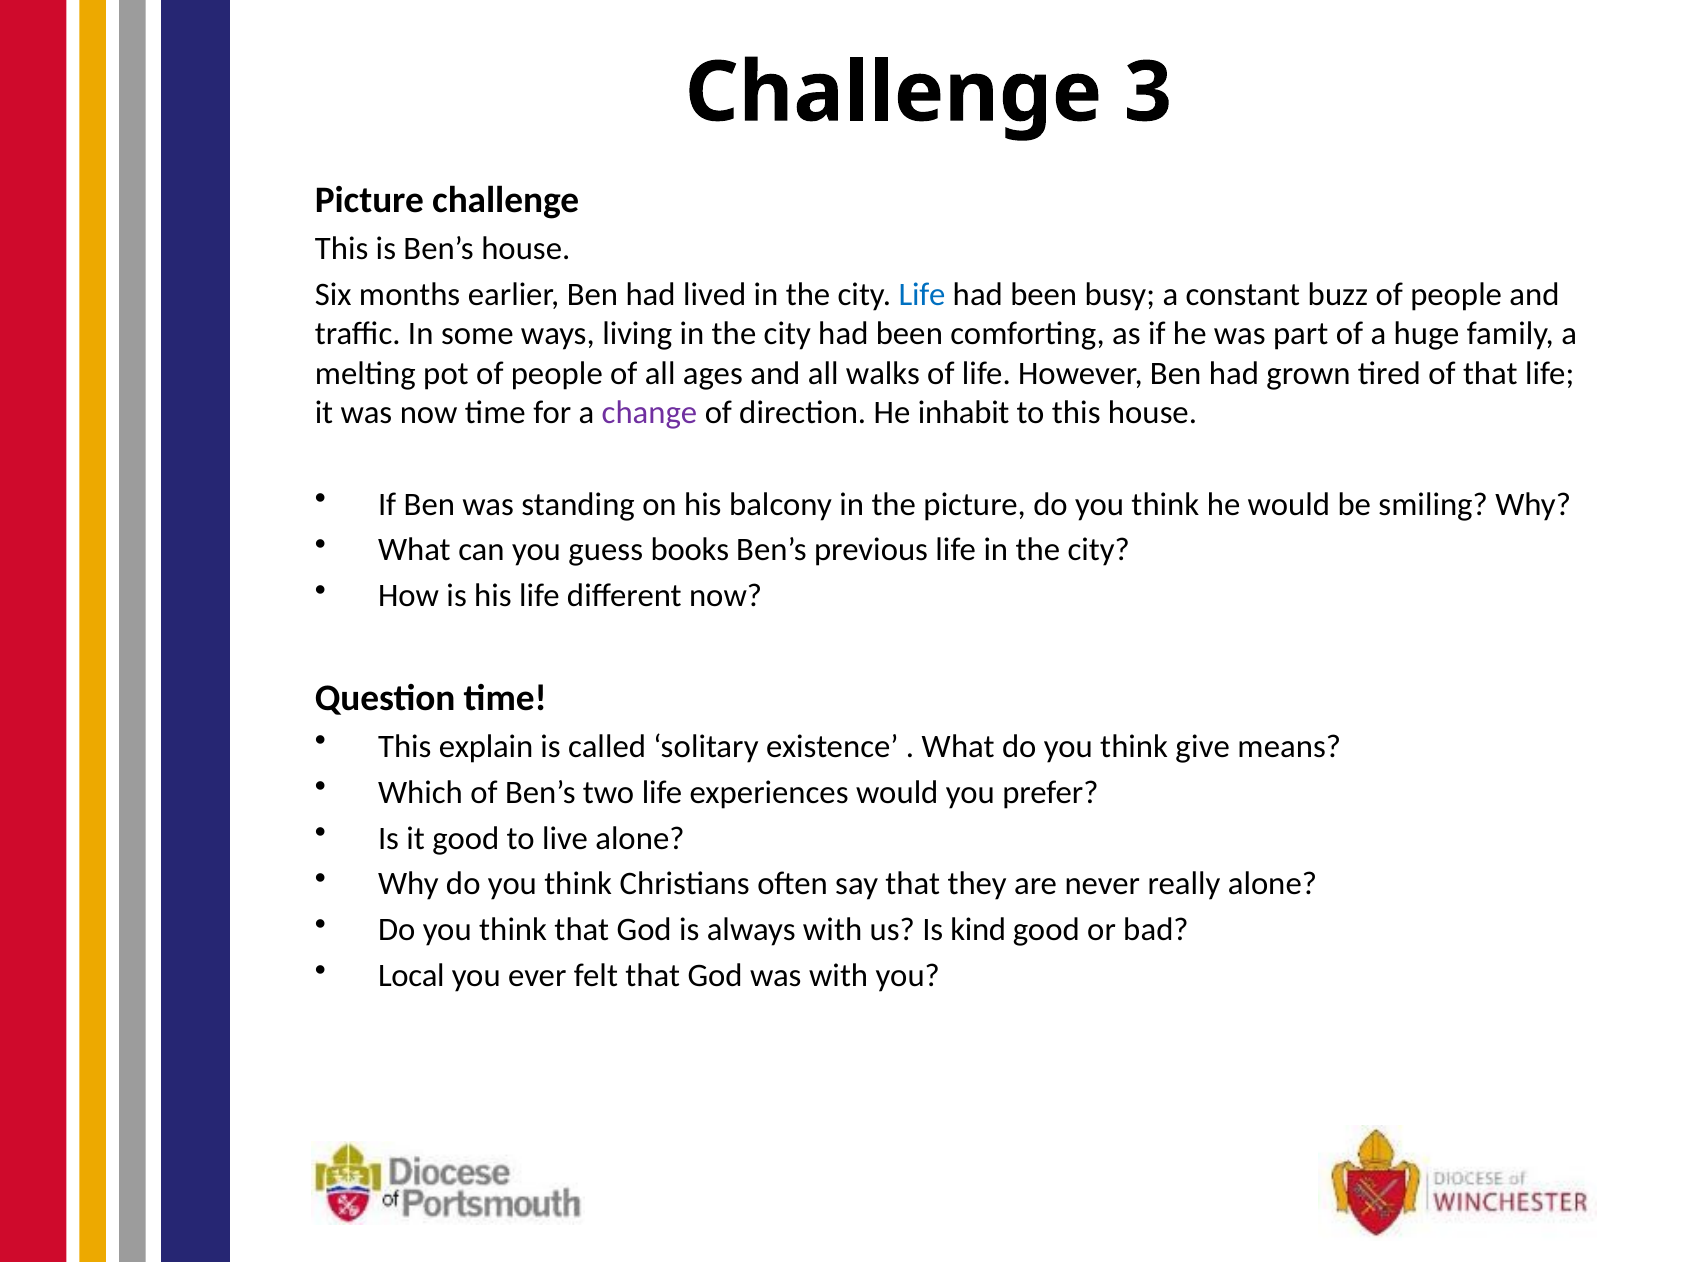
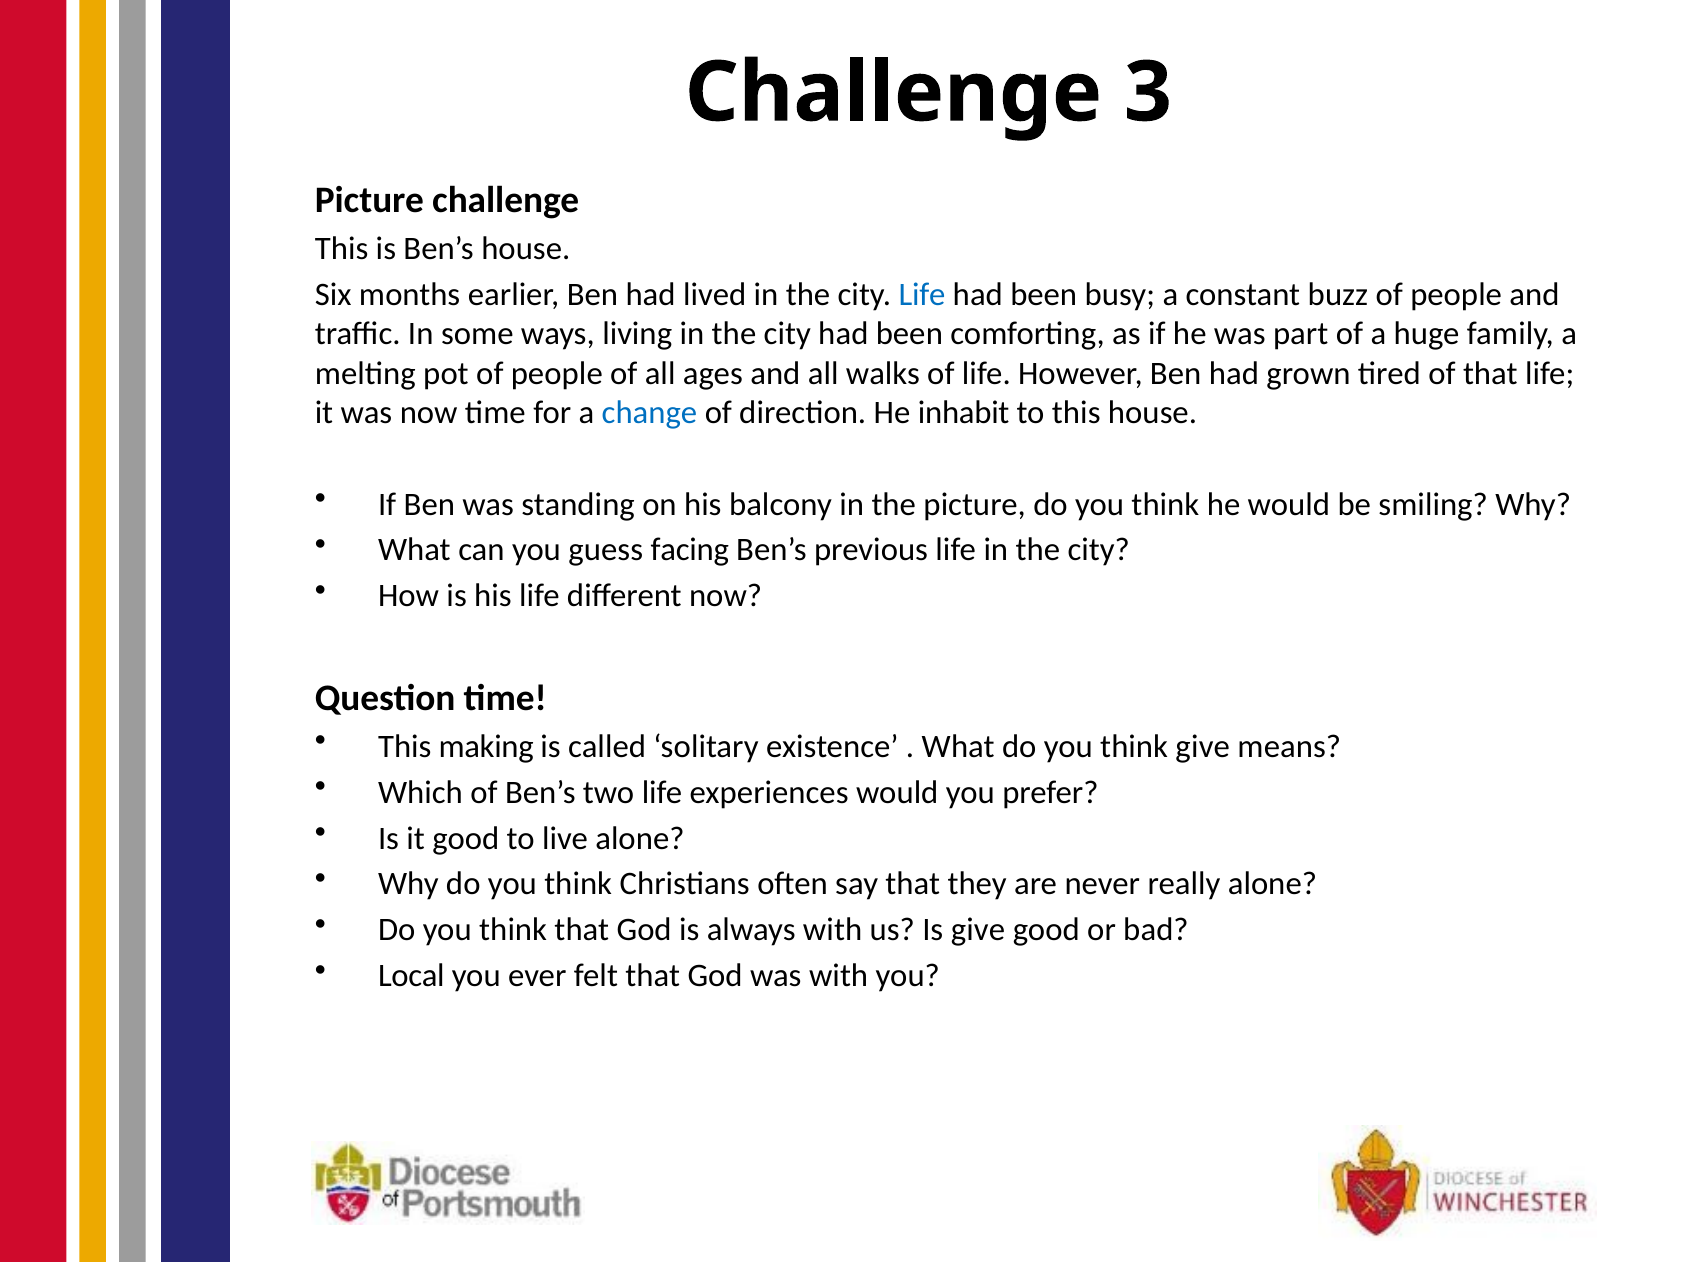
change colour: purple -> blue (649, 413)
books: books -> facing (690, 550)
explain: explain -> making (486, 747)
Is kind: kind -> give (978, 930)
